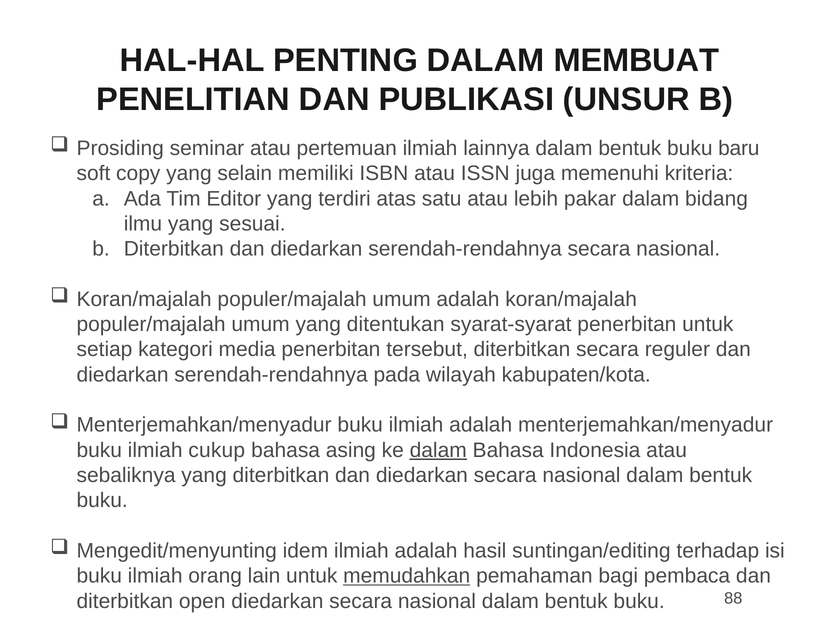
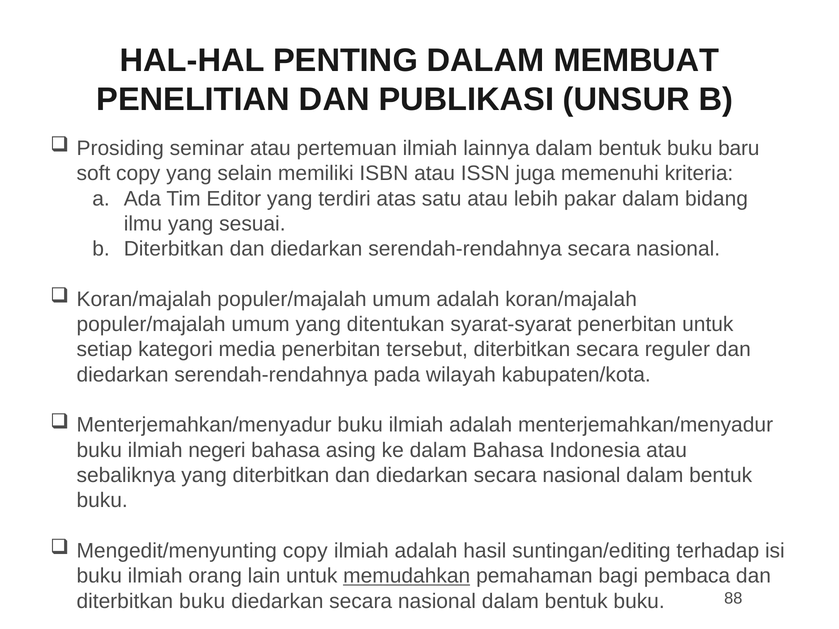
cukup: cukup -> negeri (217, 450)
dalam underline: present -> none (438, 450)
Mengedit/menyunting idem: idem -> copy (305, 551)
diterbitkan open: open -> buku (202, 601)
